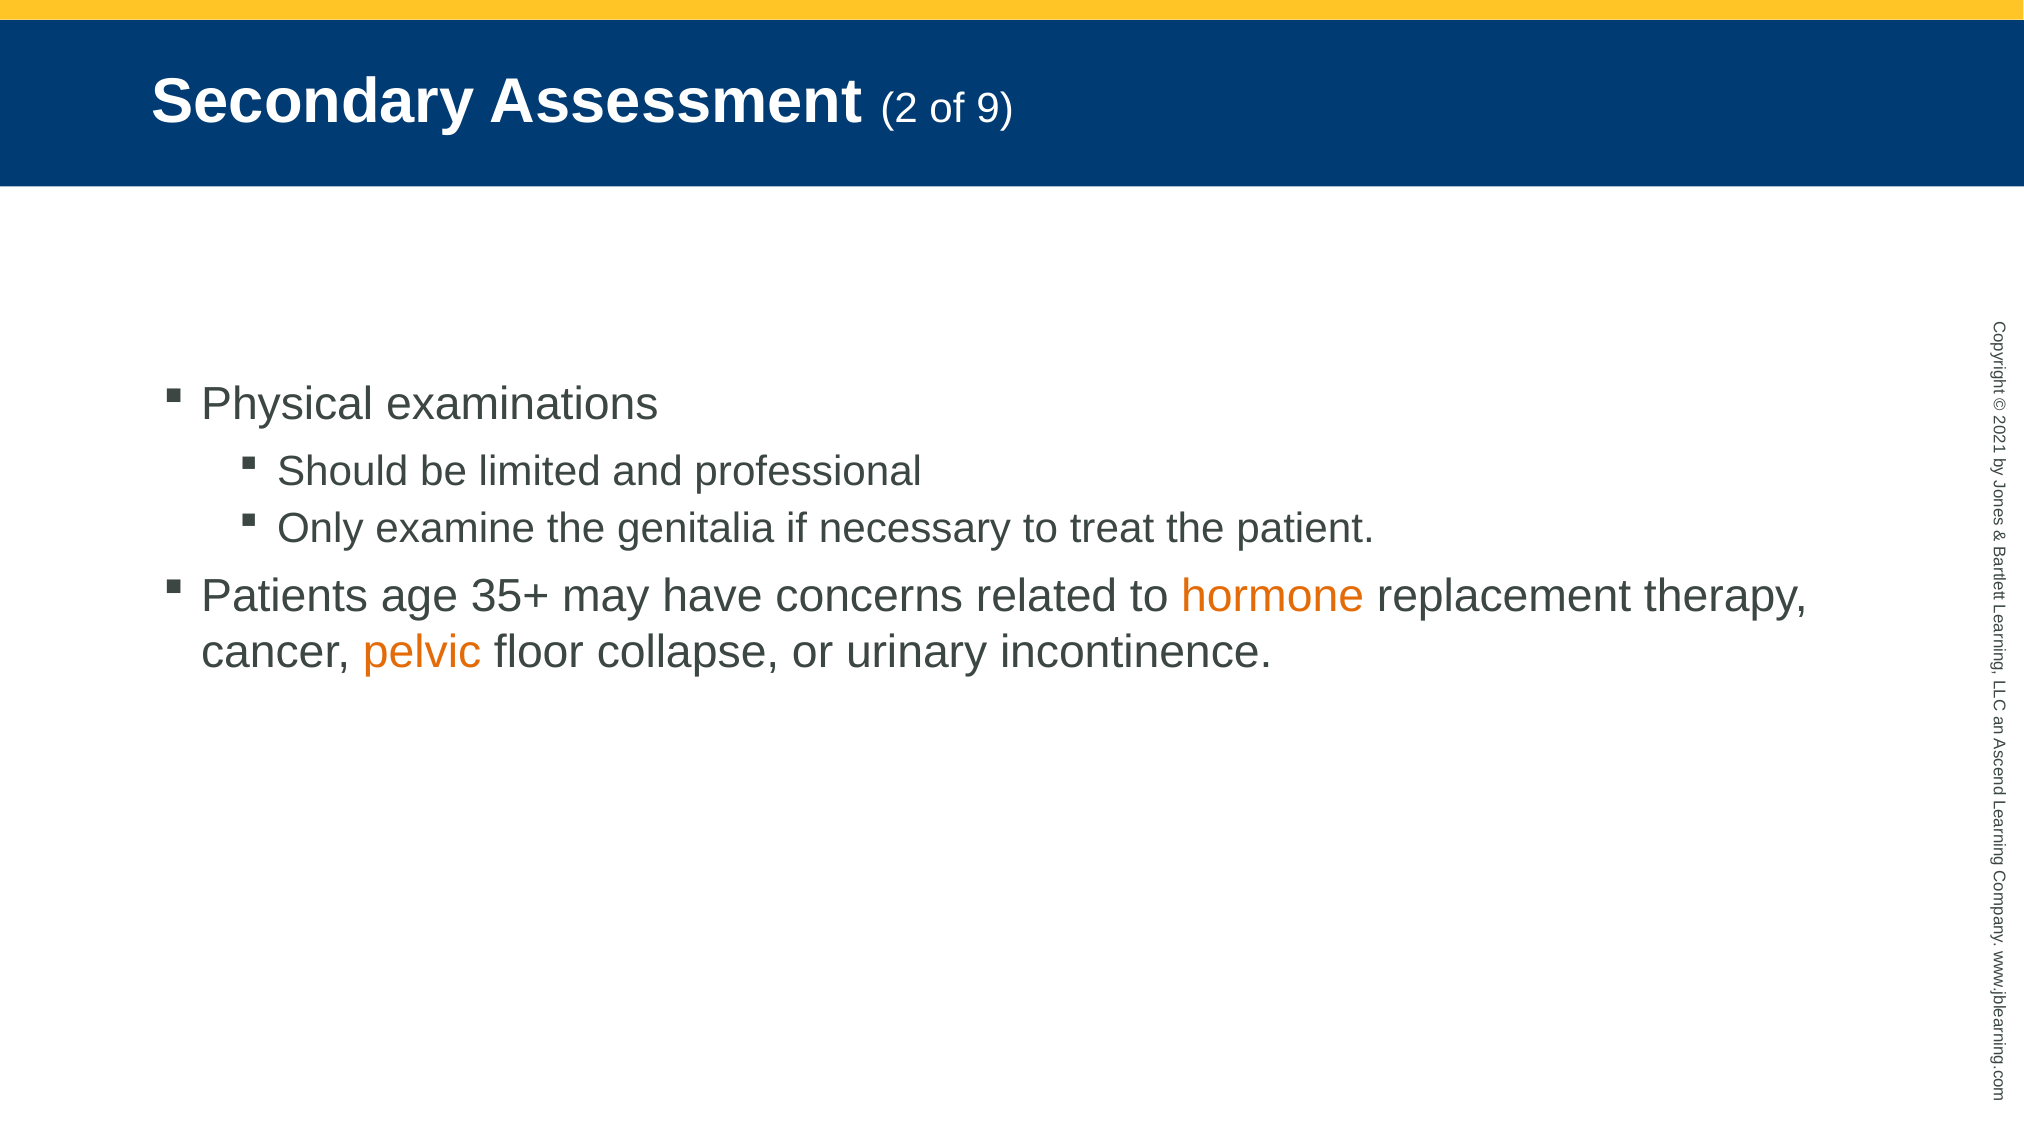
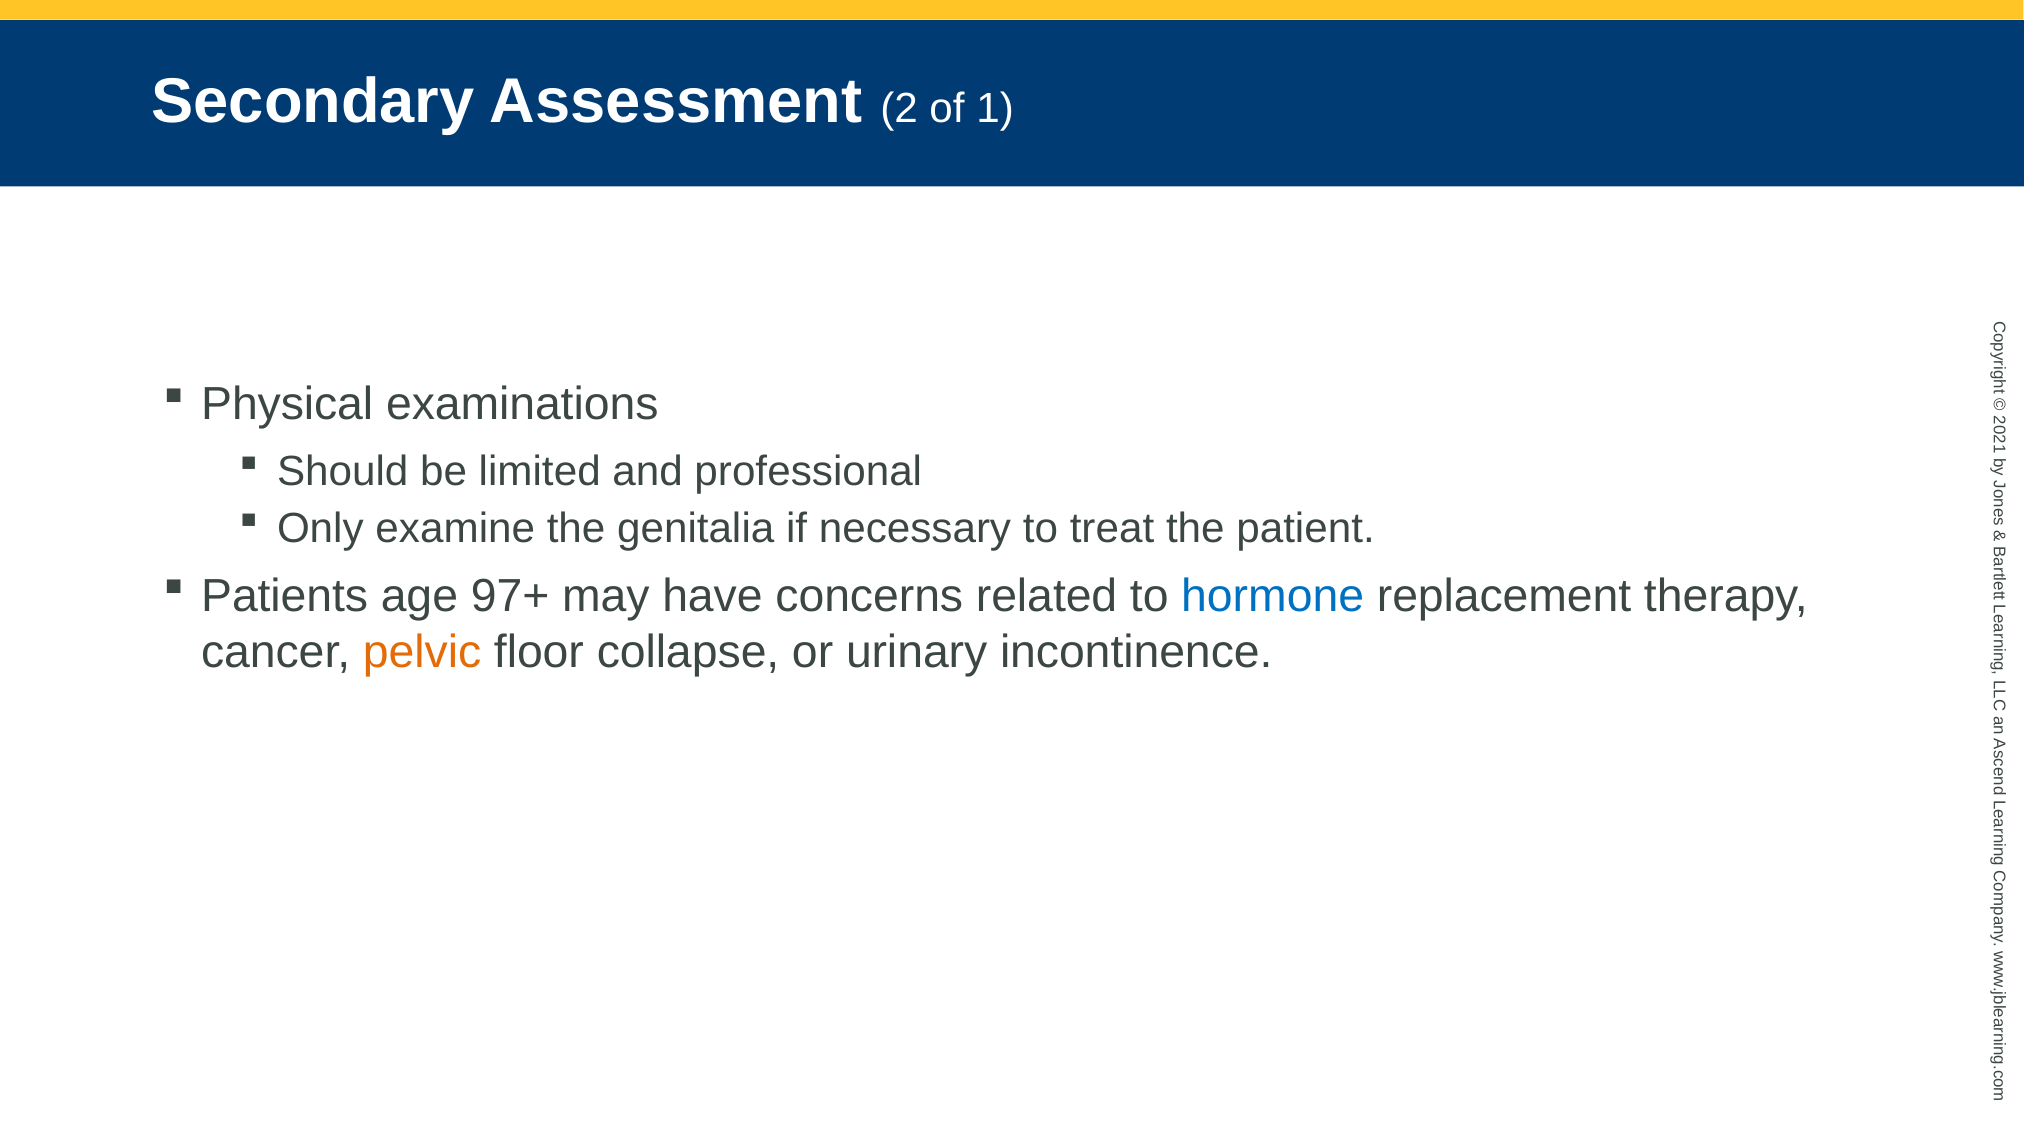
of 9: 9 -> 1 (995, 109)
35+: 35+ -> 97+ (510, 596)
hormone colour: orange -> blue (1273, 596)
